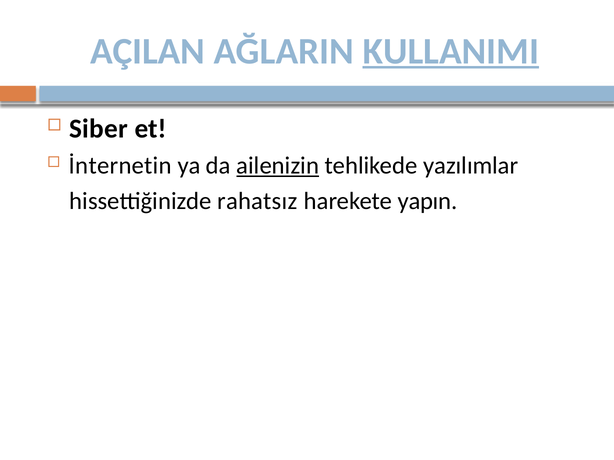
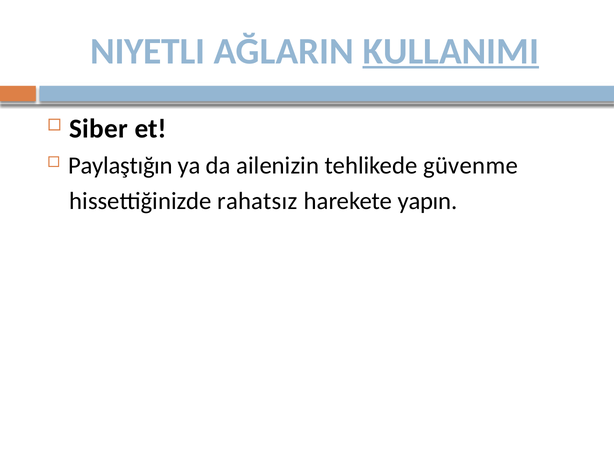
AÇILAN: AÇILAN -> NIYETLI (148, 51)
İnternetin: İnternetin -> Paylaştığın (121, 166)
ailenizin underline: present -> none (278, 166)
yazılımlar: yazılımlar -> güvenme (471, 166)
